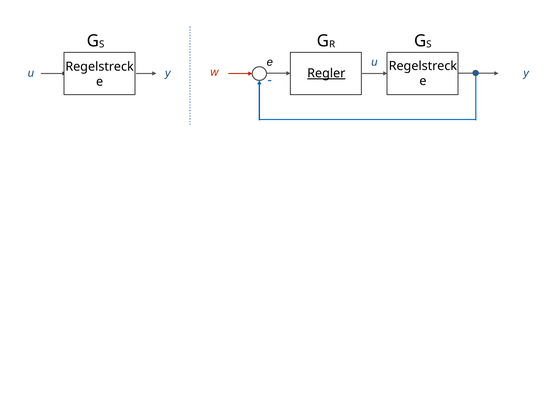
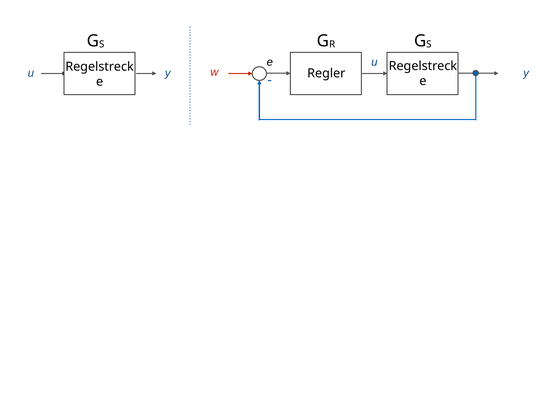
Regler underline: present -> none (326, 73)
